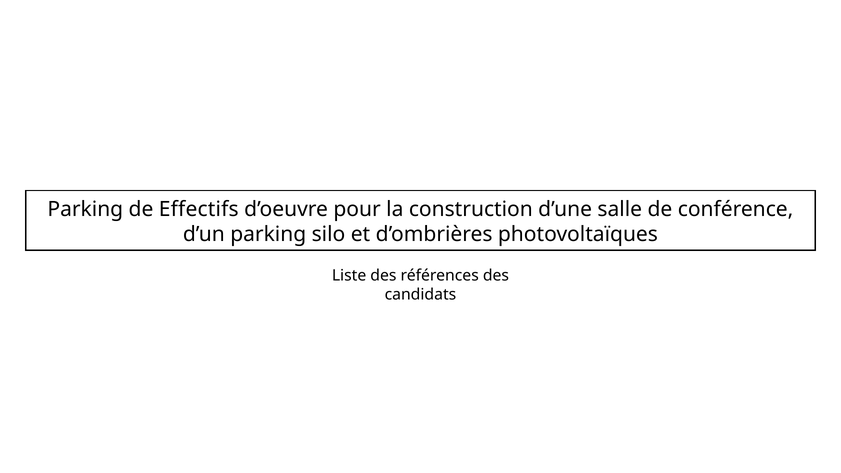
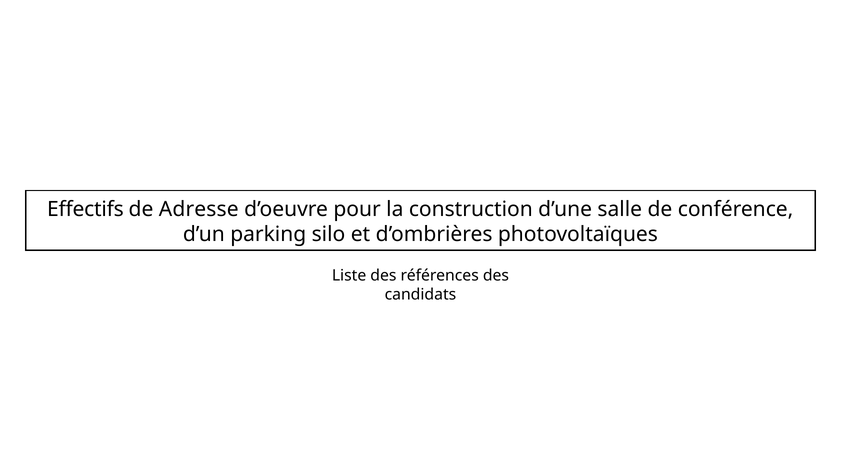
Parking: Parking -> Effectifs (85, 209)
Effectifs: Effectifs -> Adresse (199, 209)
